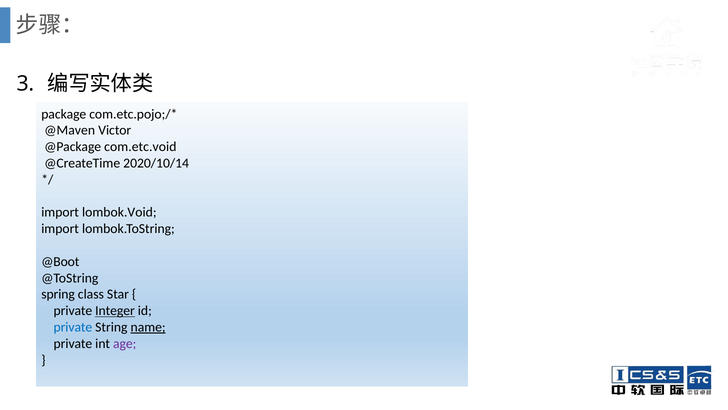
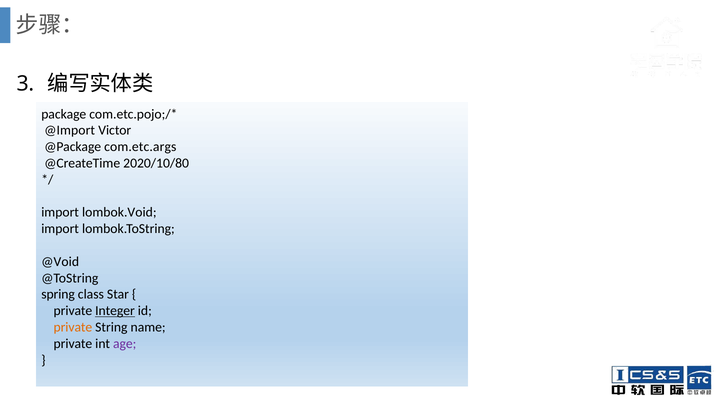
@Maven: @Maven -> @Import (70, 130)
com.etc.void: com.etc.void -> com.etc.args (140, 147)
2020/10/14: 2020/10/14 -> 2020/10/80 (156, 163)
@Boot: @Boot -> @Void (60, 261)
private colour: blue -> orange (73, 327)
name underline: present -> none (148, 327)
